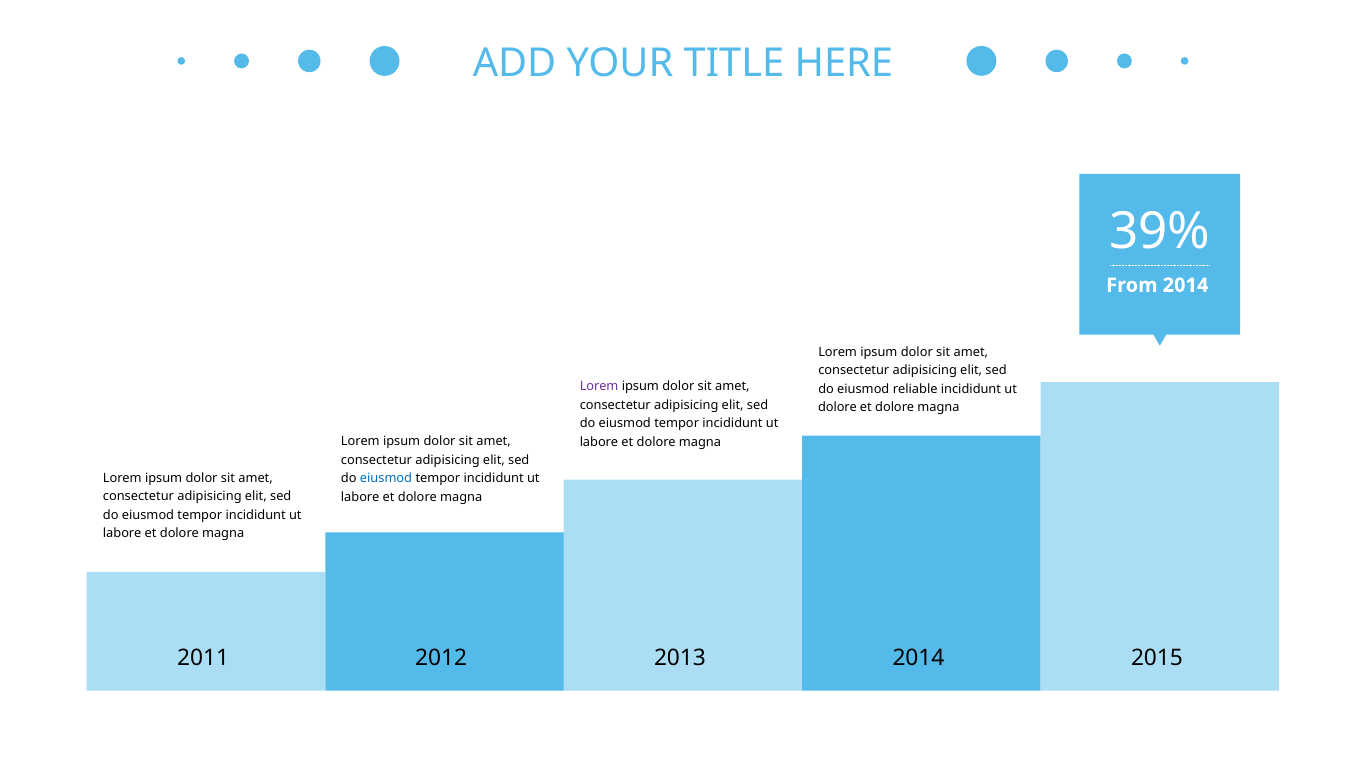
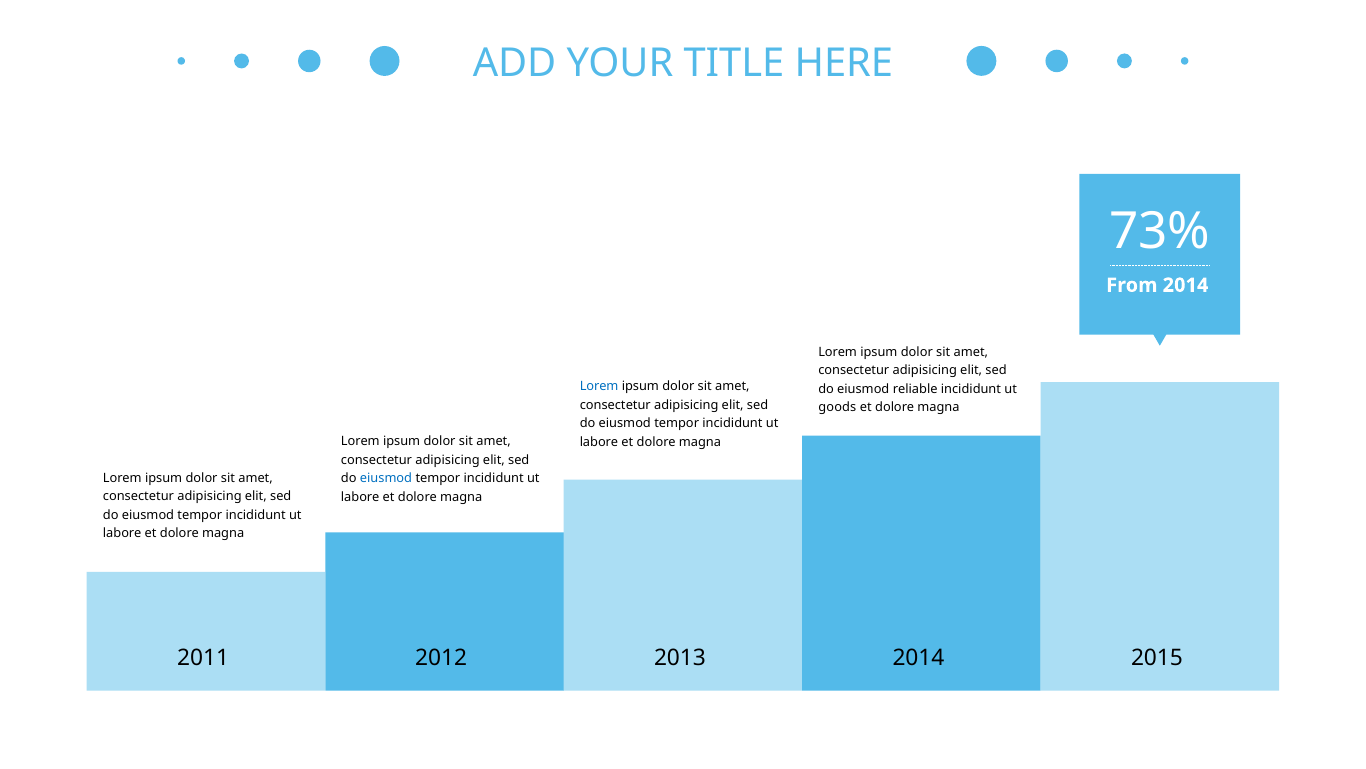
39%: 39% -> 73% (1160, 231)
Lorem colour: purple -> blue (599, 386)
dolore: dolore -> goods (837, 407)
